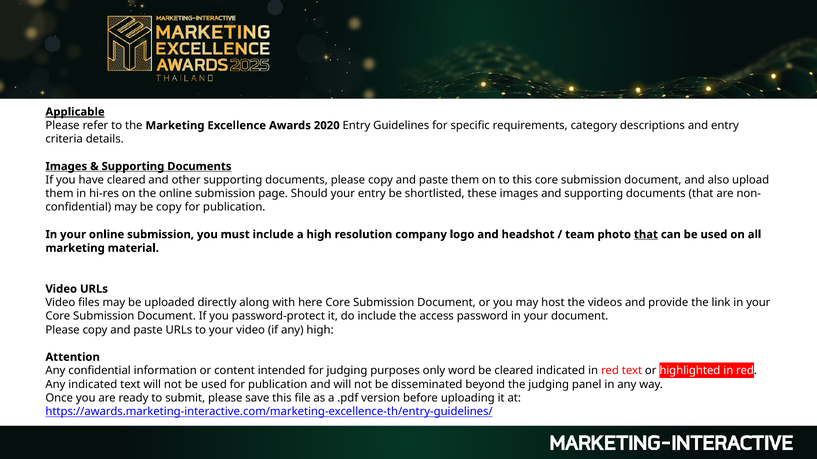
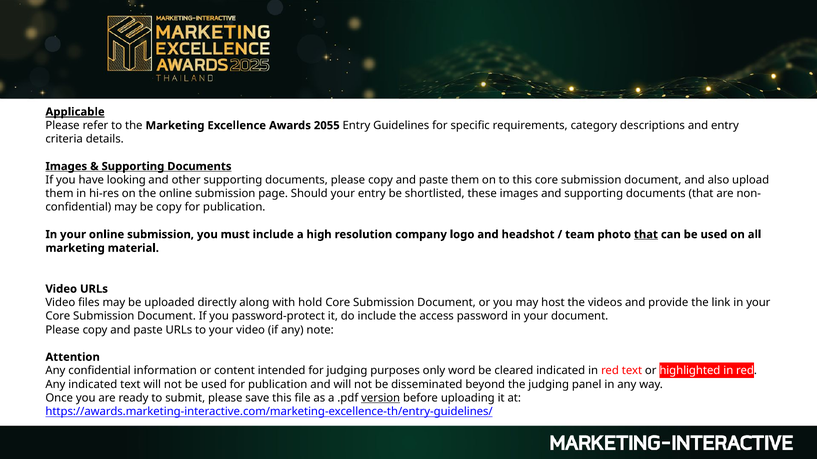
2020: 2020 -> 2055 (327, 126)
have cleared: cleared -> looking (126, 180)
here: here -> hold (310, 303)
any high: high -> note (320, 330)
version underline: none -> present (381, 398)
